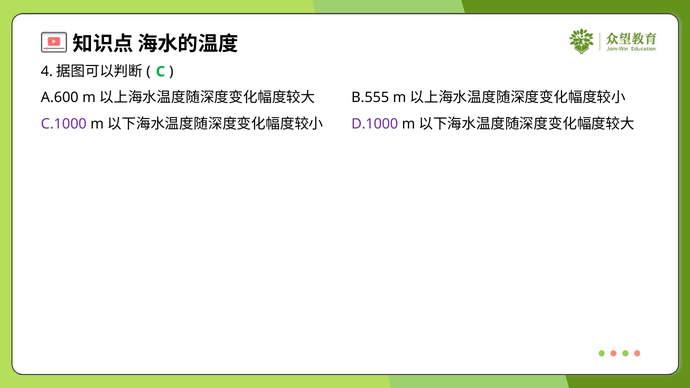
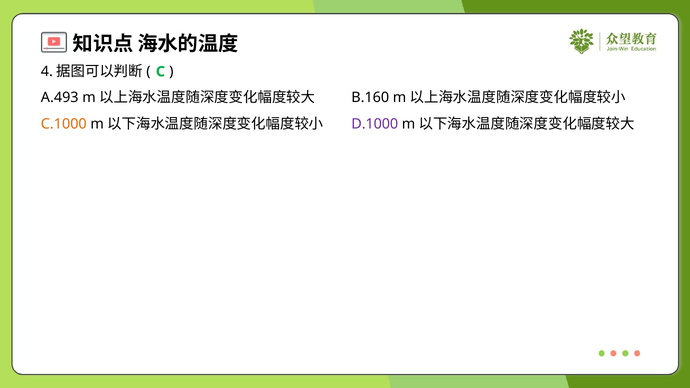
A.600: A.600 -> A.493 (60, 98)
B.555: B.555 -> B.160 (370, 98)
C.1000 colour: purple -> orange (64, 124)
